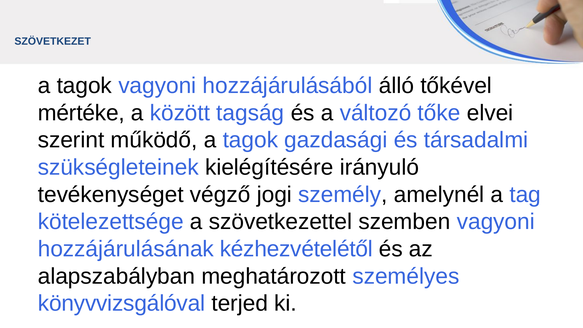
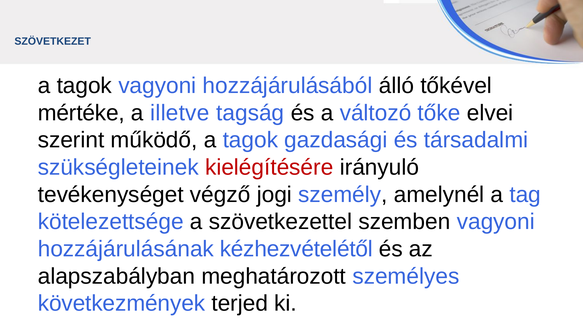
között: között -> illetve (180, 113)
kielégítésére colour: black -> red (269, 167)
könyvvizsgálóval: könyvvizsgálóval -> következmények (122, 303)
